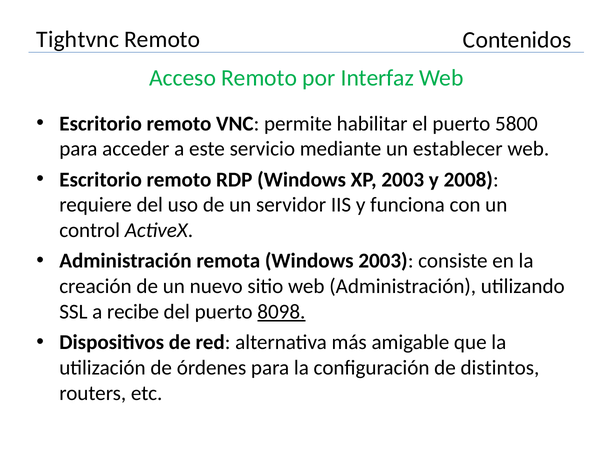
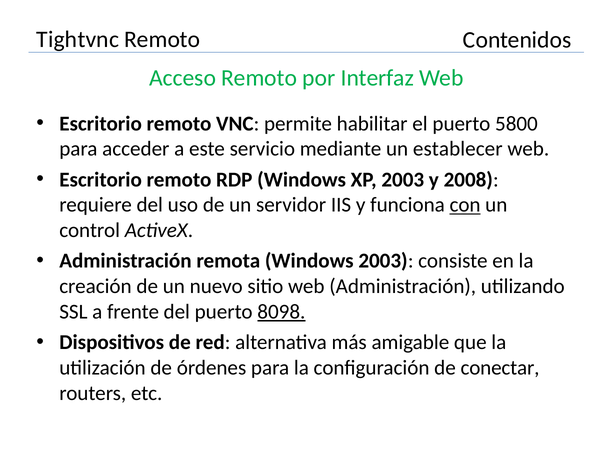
con underline: none -> present (465, 205)
recibe: recibe -> frente (133, 312)
distintos: distintos -> conectar (500, 368)
